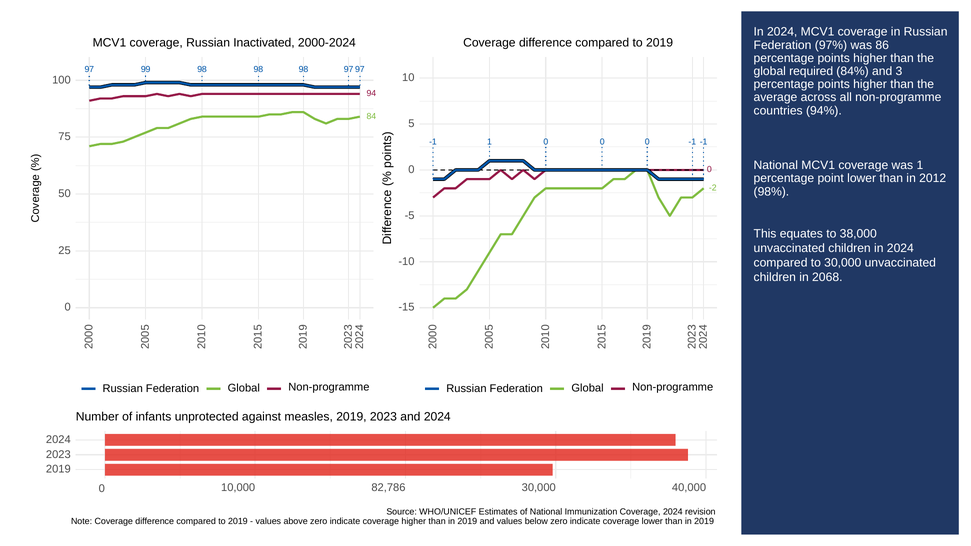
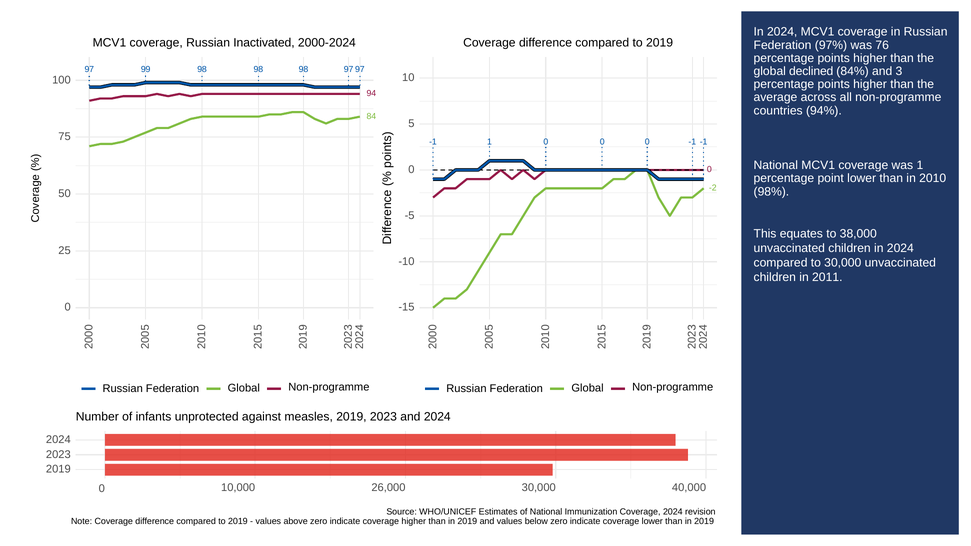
86: 86 -> 76 (882, 45)
required: required -> declined (811, 71)
2012: 2012 -> 2010 (933, 179)
2068: 2068 -> 2011 (827, 277)
82,786: 82,786 -> 26,000 (388, 488)
